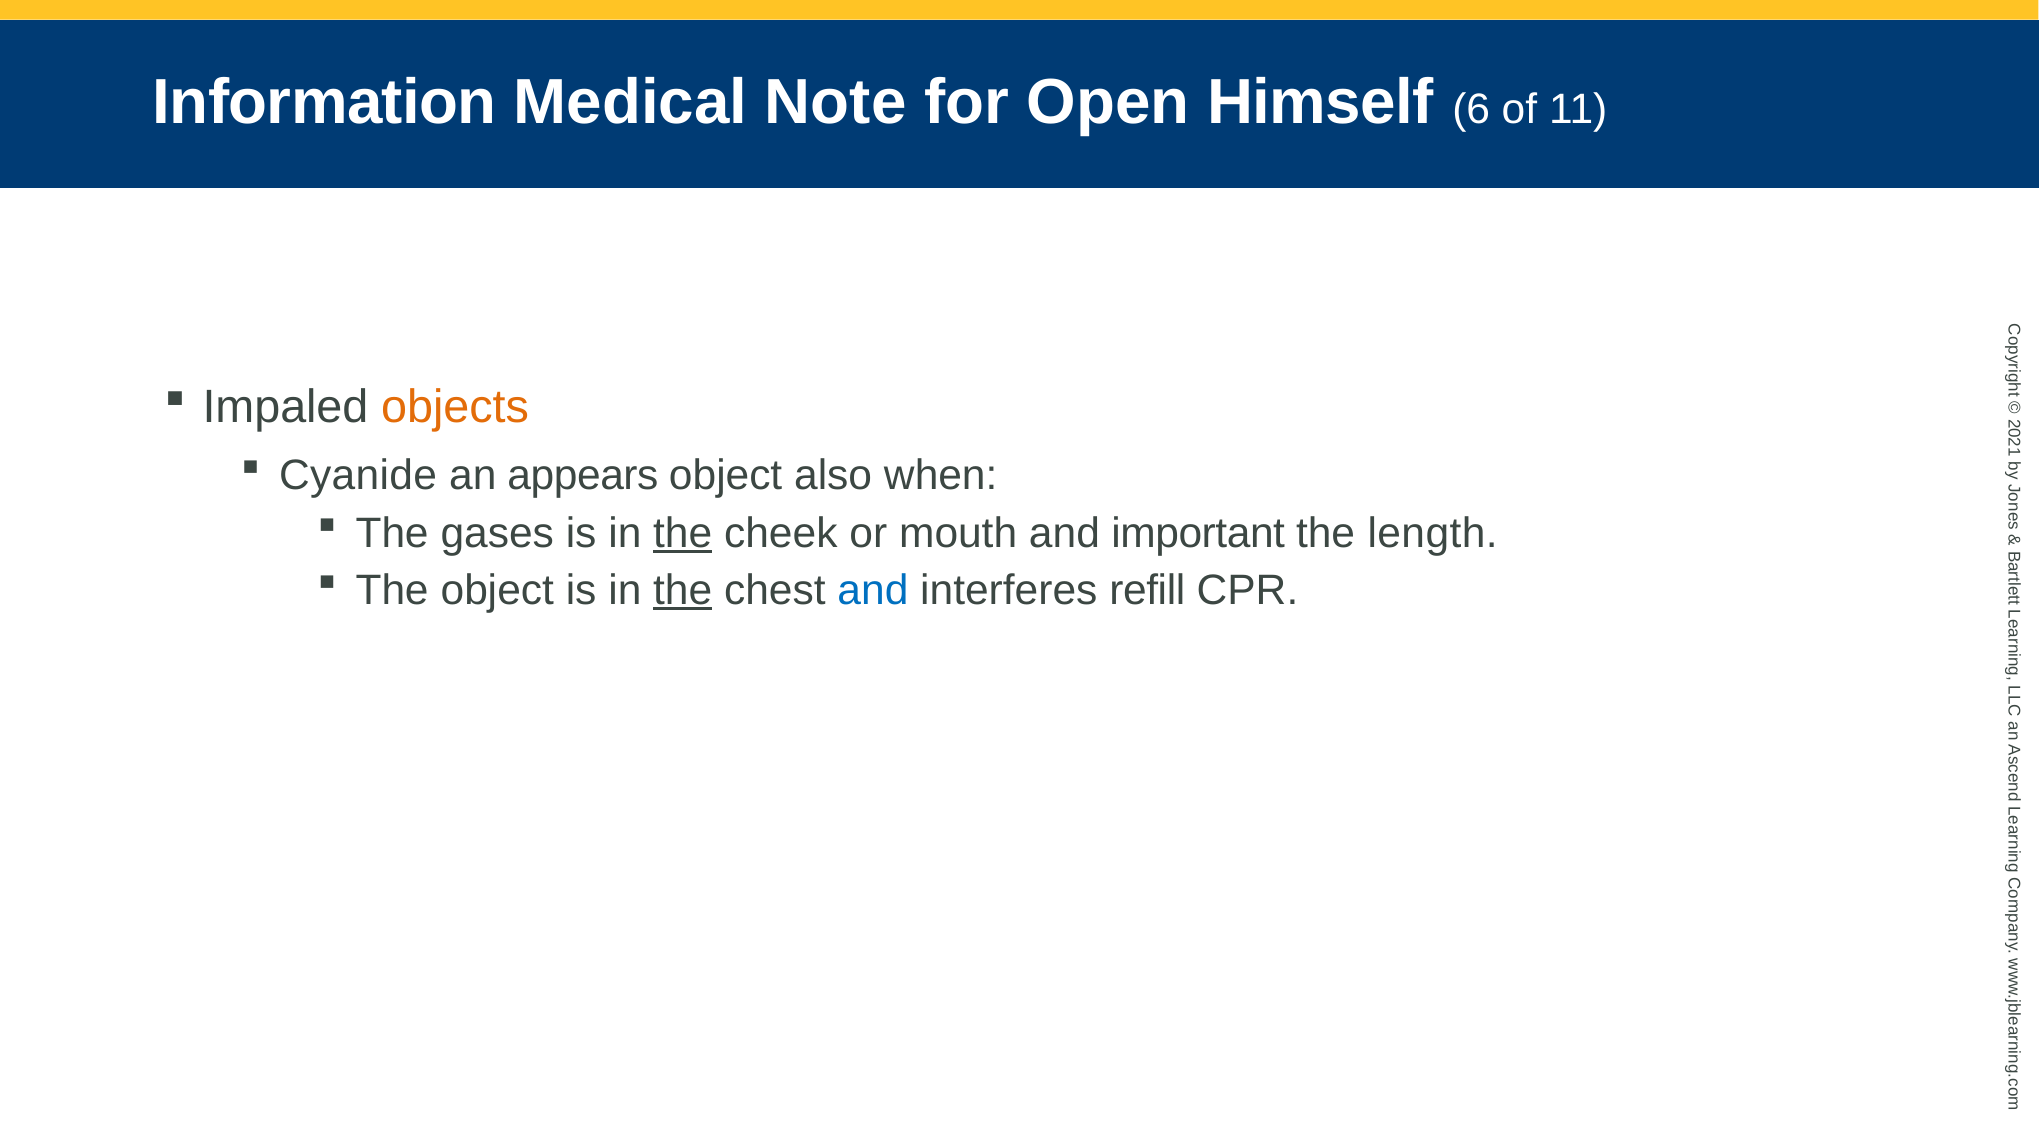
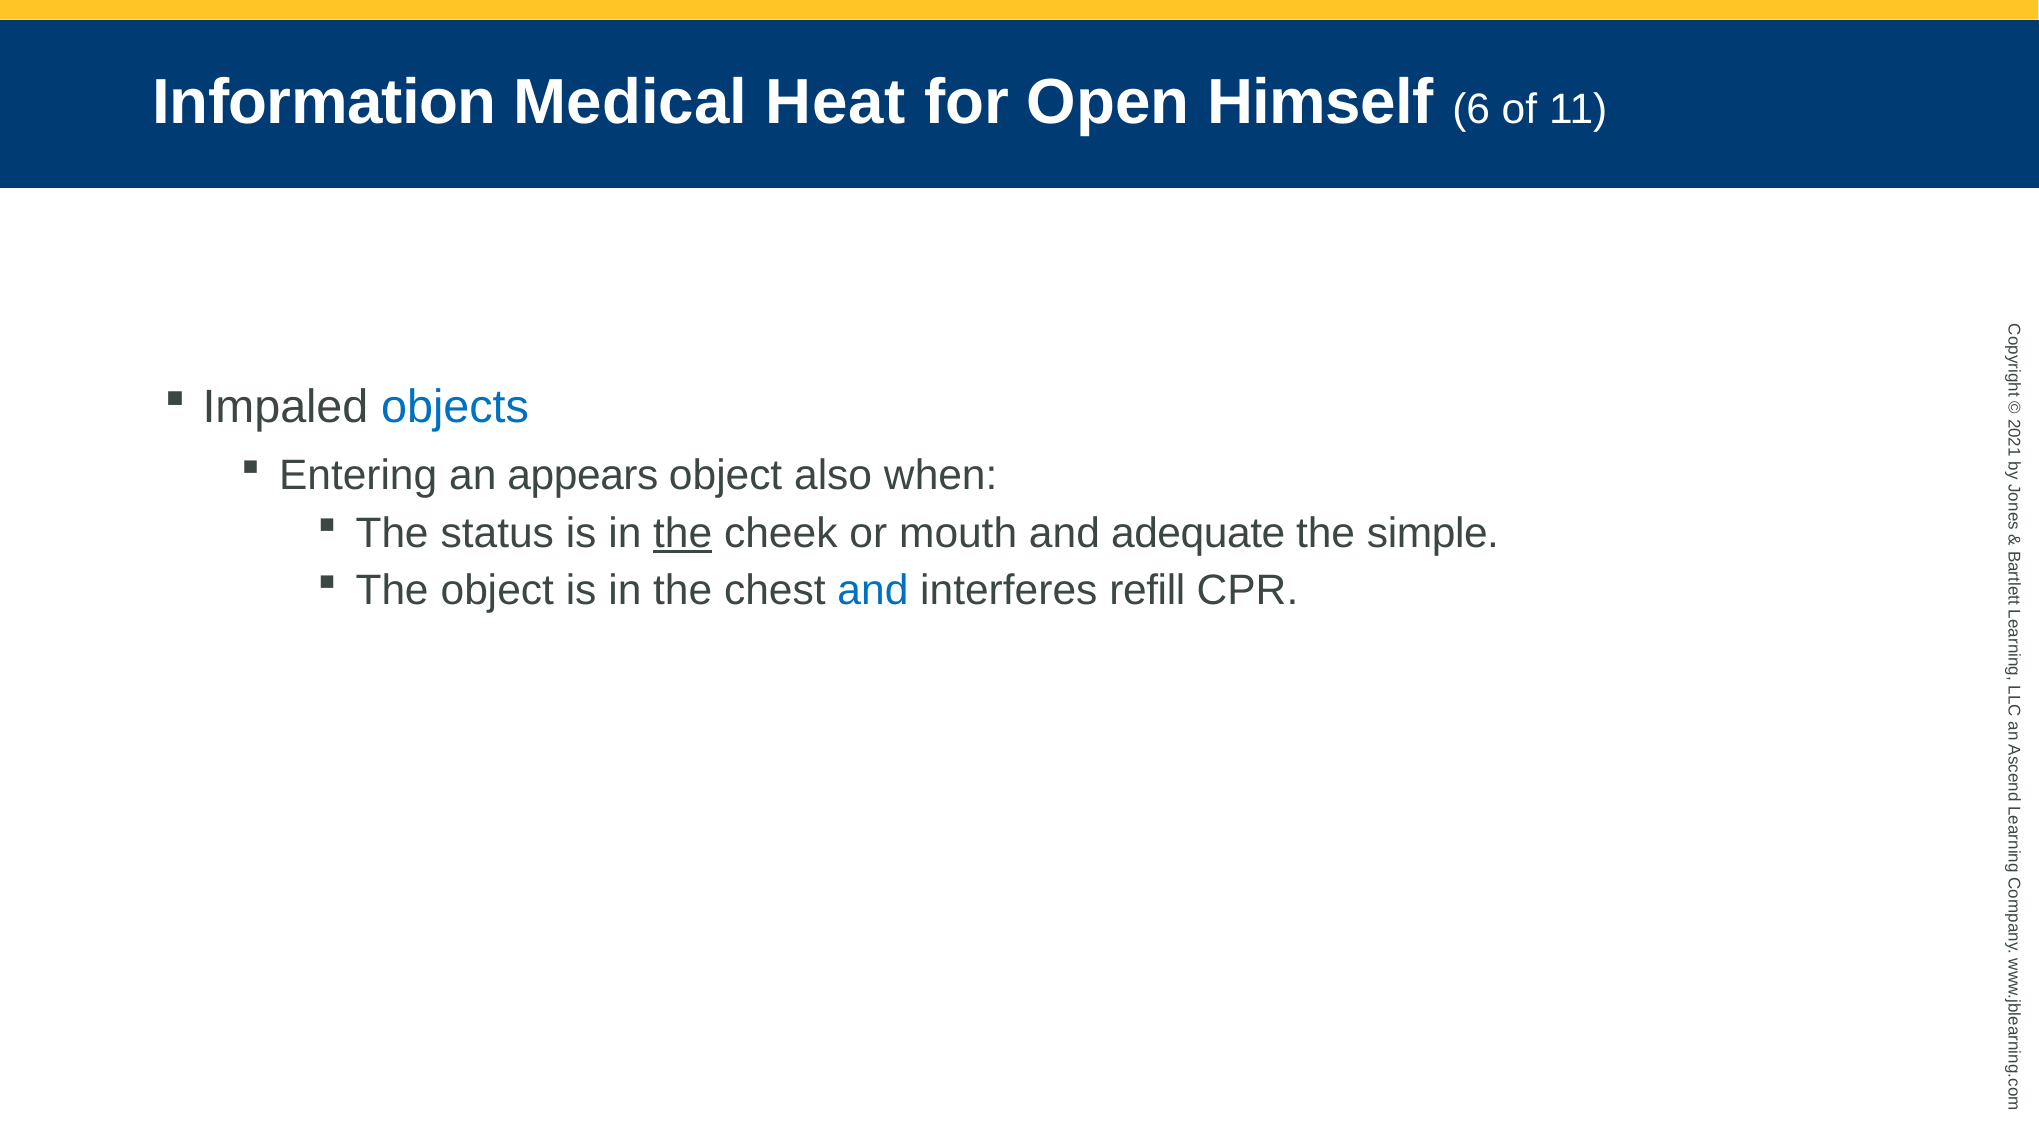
Note: Note -> Heat (835, 102)
objects colour: orange -> blue (455, 407)
Cyanide: Cyanide -> Entering (358, 476)
gases: gases -> status (497, 533)
important: important -> adequate (1198, 533)
length: length -> simple (1433, 533)
the underline: present -> none (683, 590)
